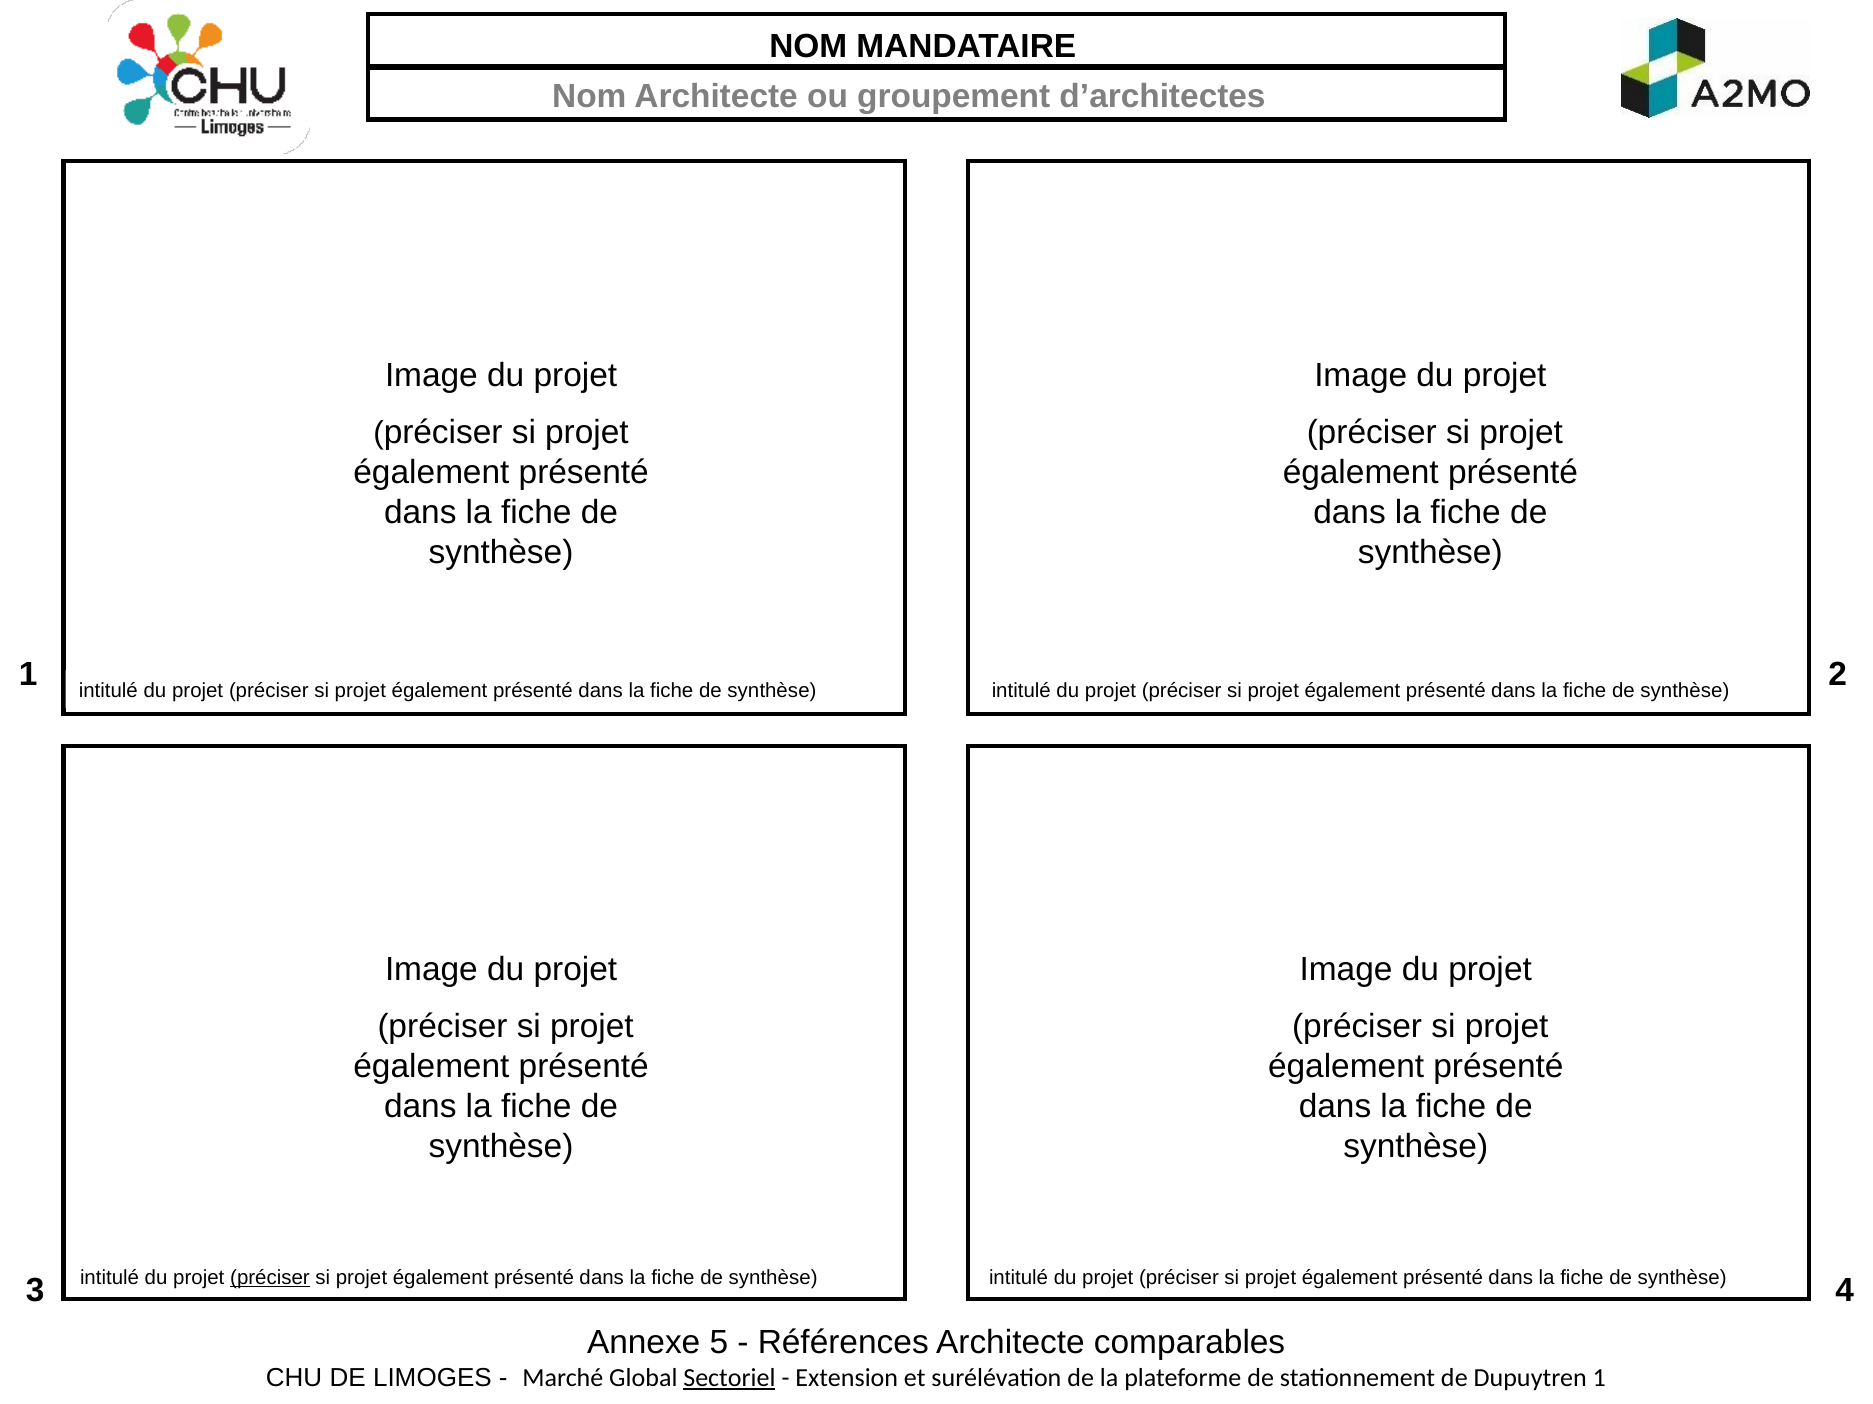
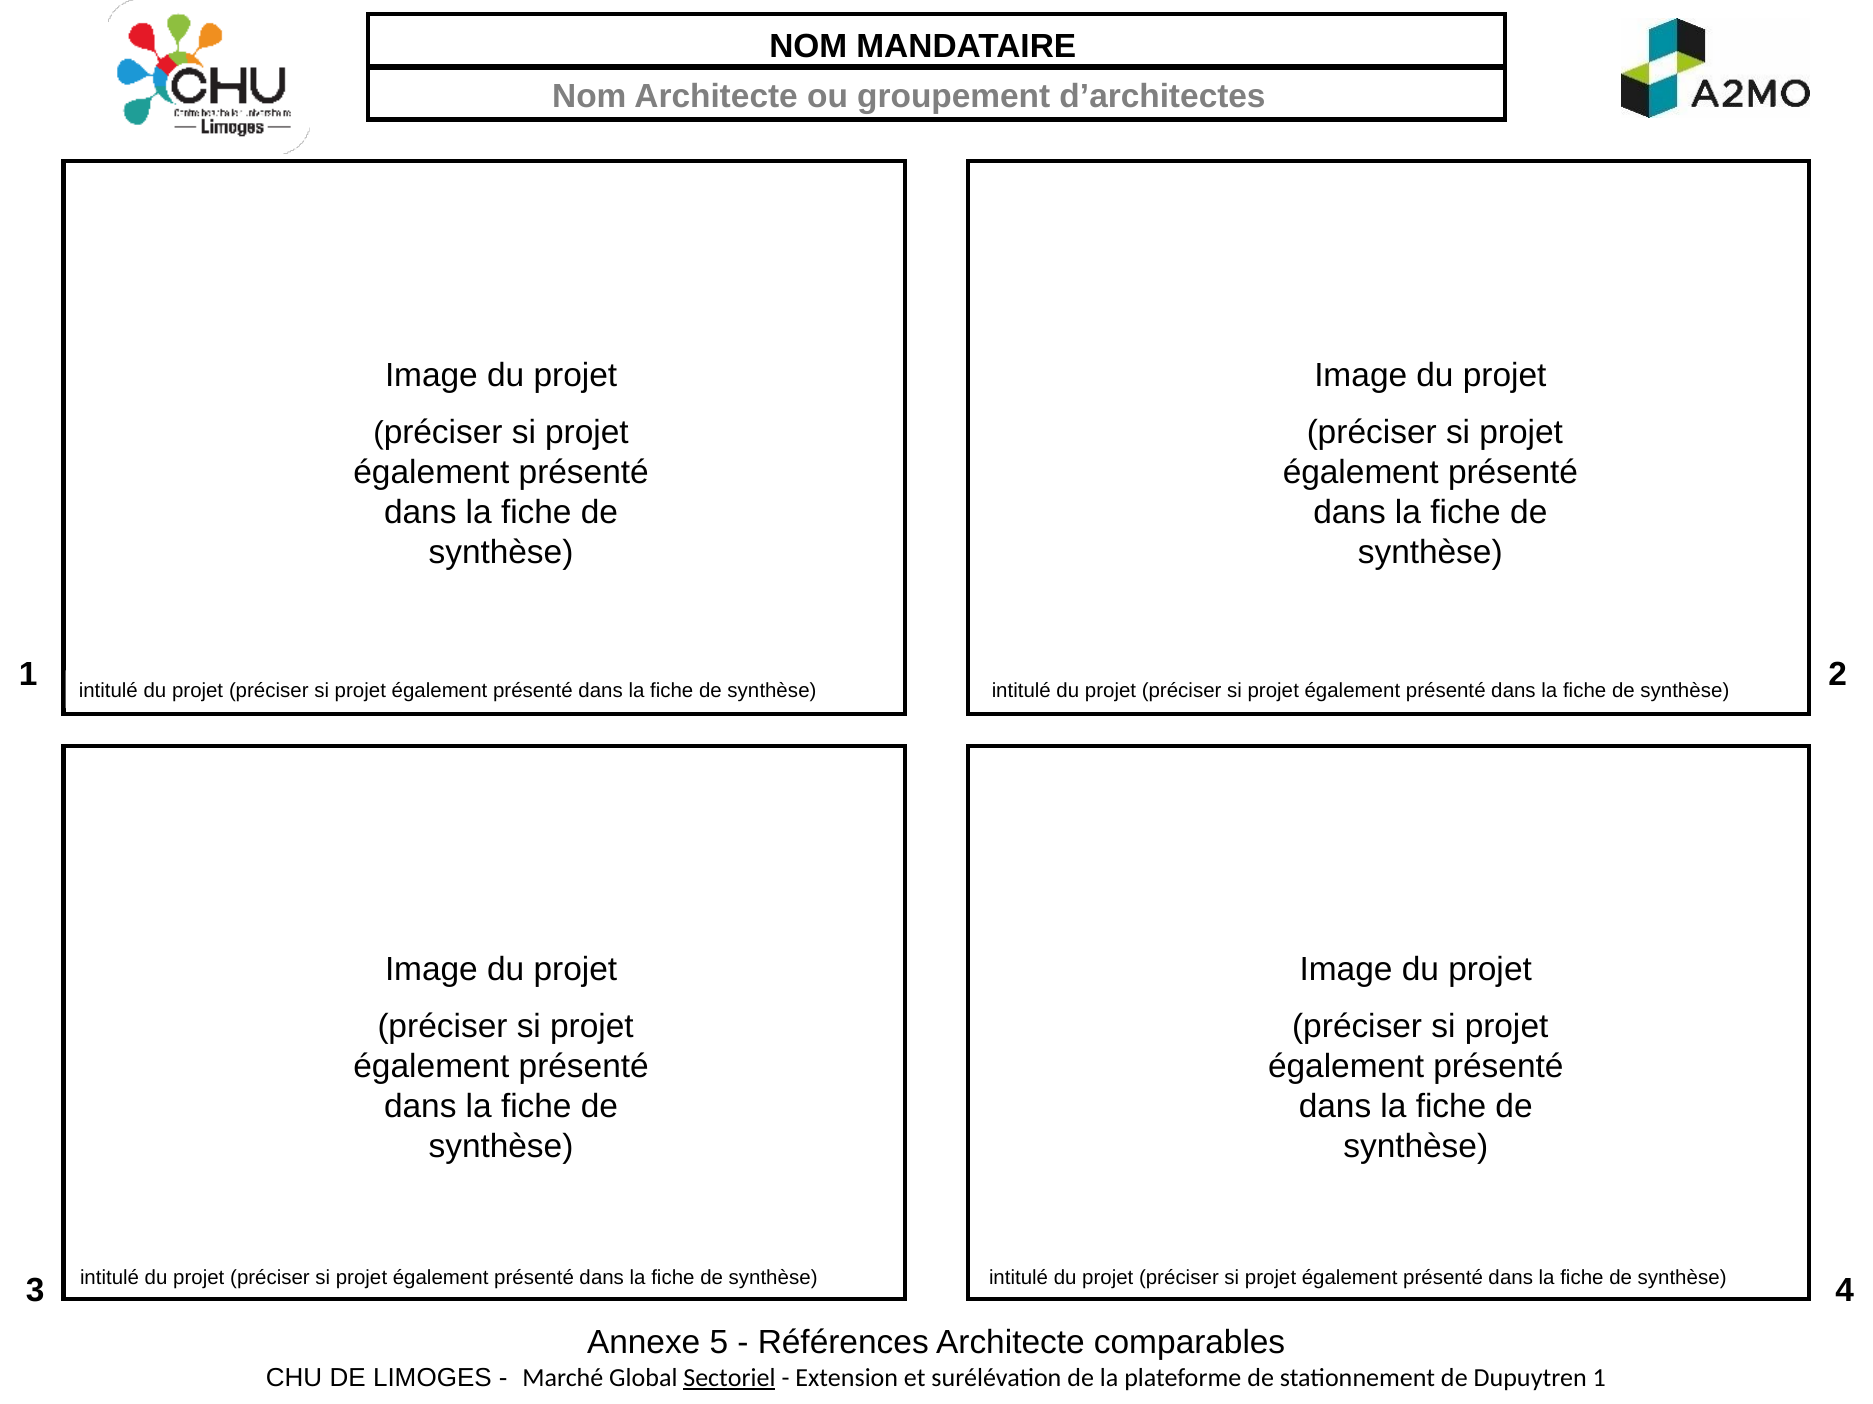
préciser underline: present -> none (270, 1279)
